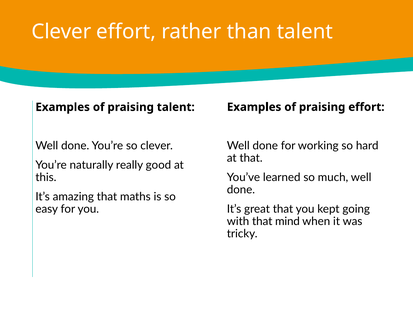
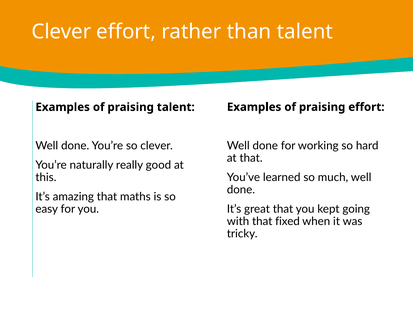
mind: mind -> fixed (288, 221)
